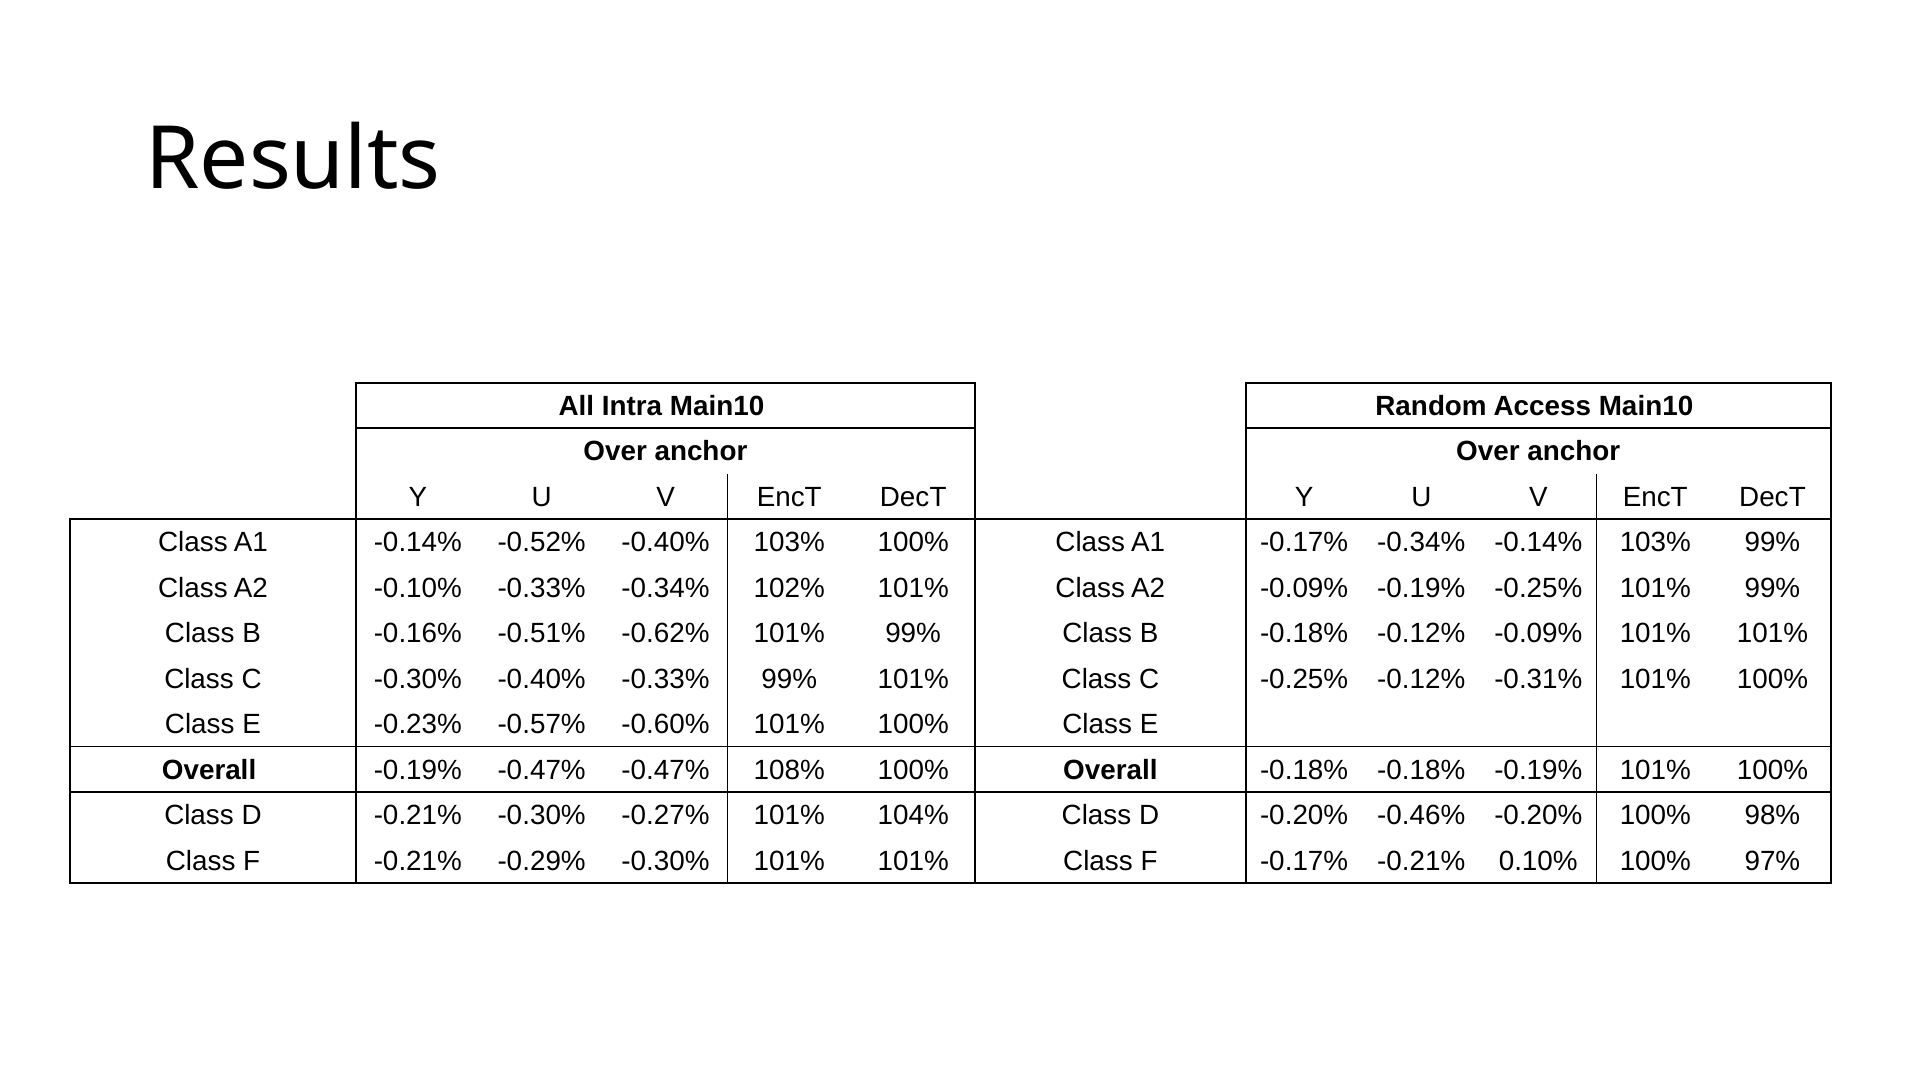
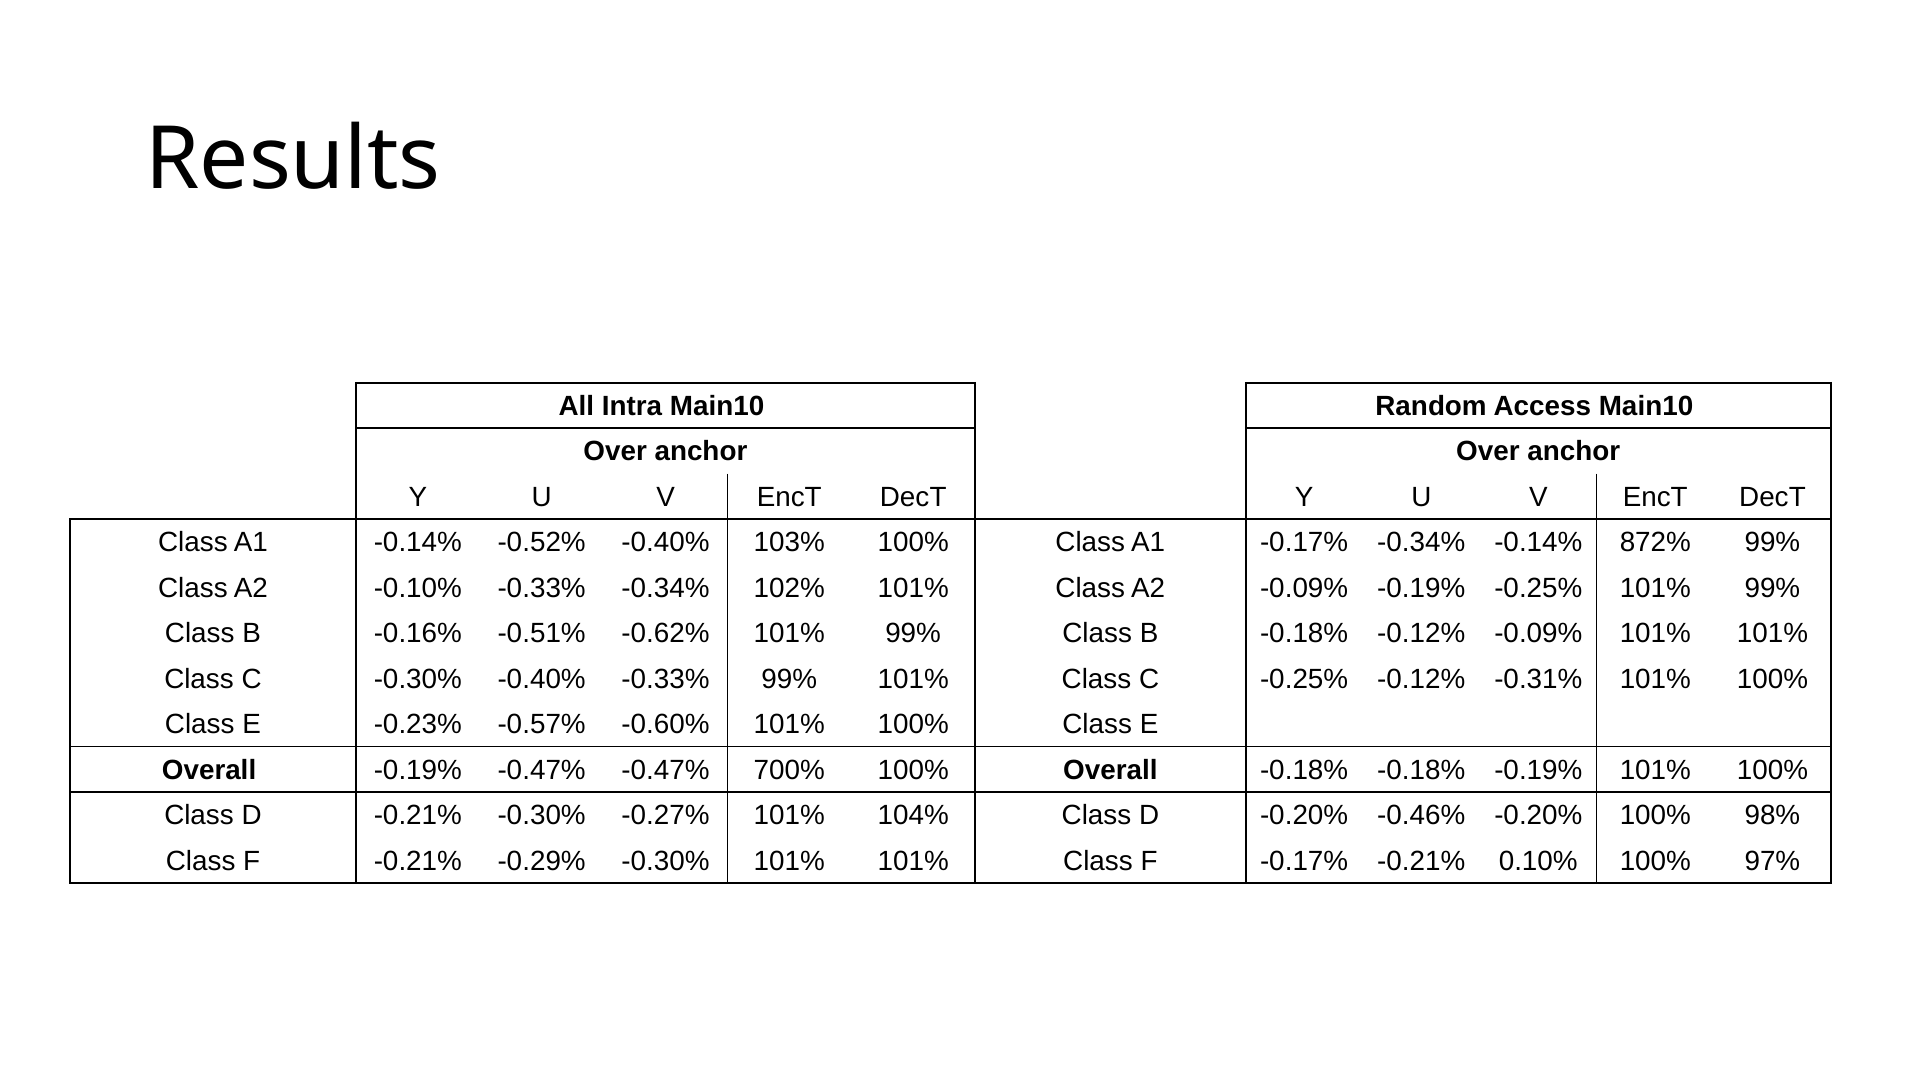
-0.14% 103%: 103% -> 872% (1655, 543)
108%: 108% -> 700% (789, 771)
